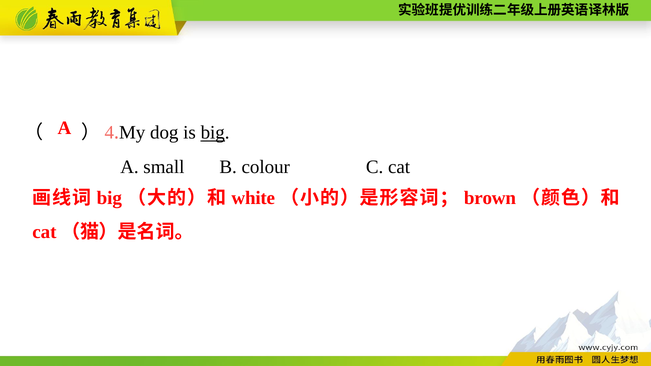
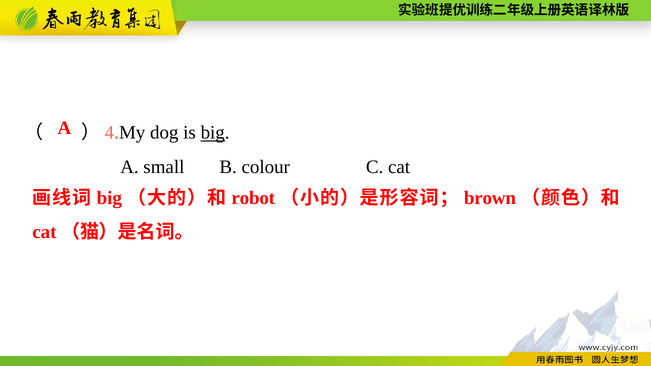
white: white -> robot (253, 198)
